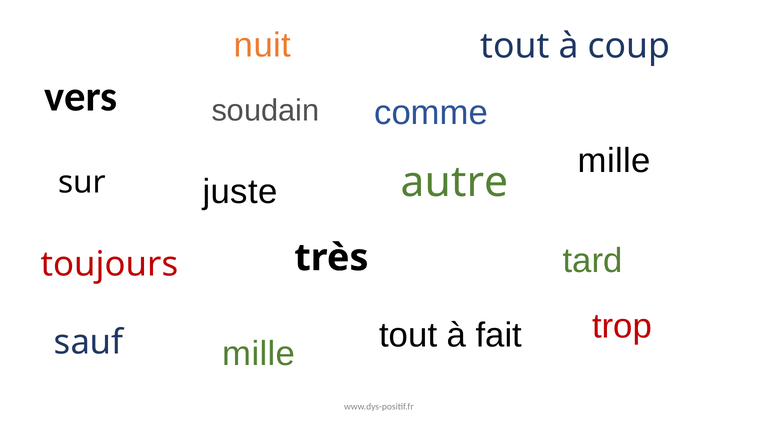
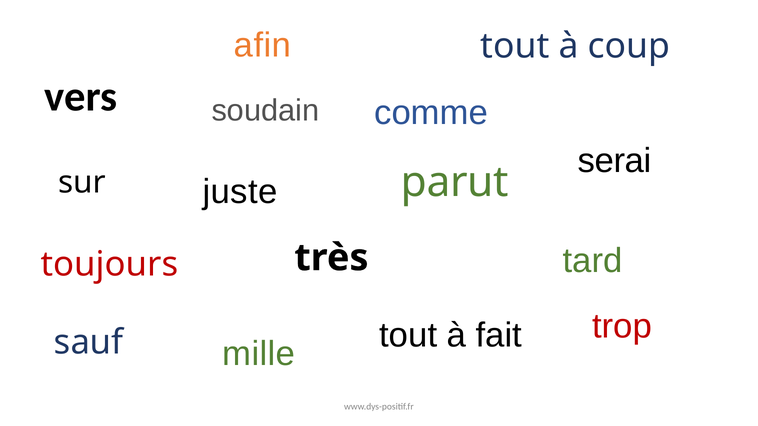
nuit: nuit -> afin (262, 45)
mille: mille -> serai (615, 161)
autre: autre -> parut (455, 183)
